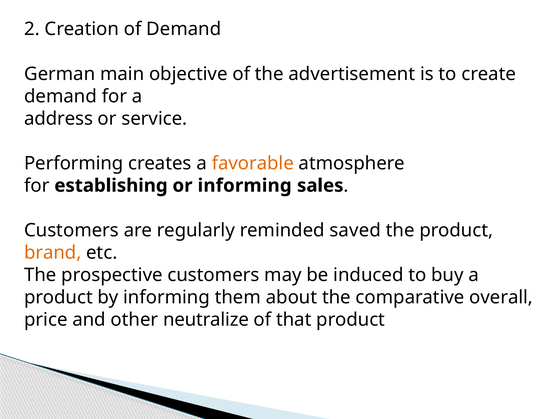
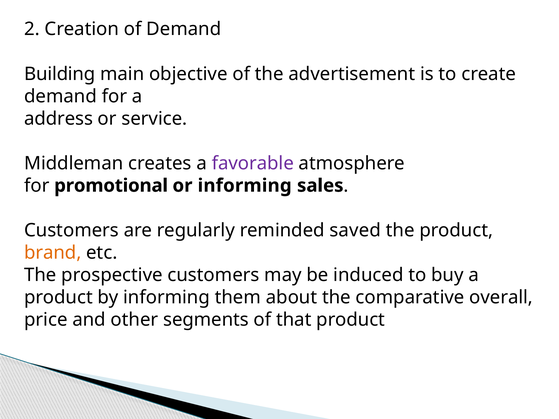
German: German -> Building (60, 74)
Performing: Performing -> Middleman (74, 163)
favorable colour: orange -> purple (253, 163)
establishing: establishing -> promotional (111, 186)
neutralize: neutralize -> segments (206, 320)
